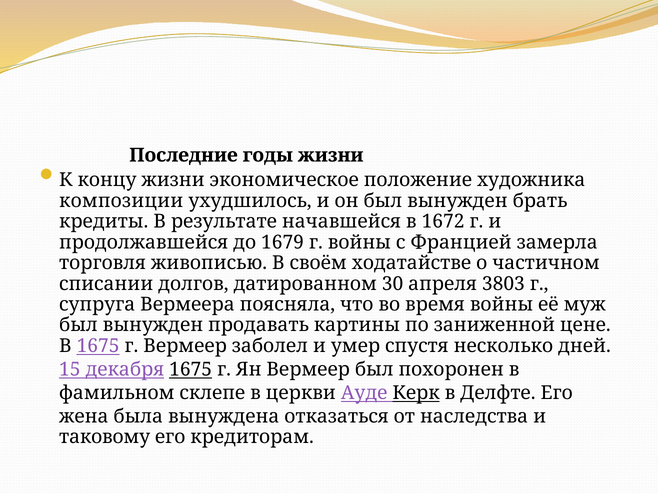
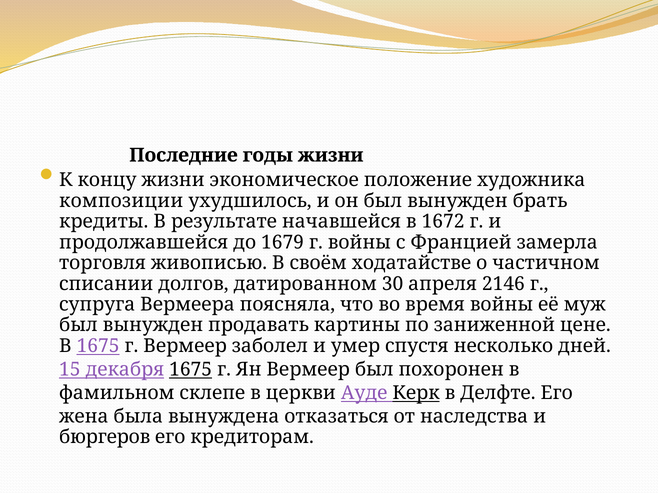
3803: 3803 -> 2146 (503, 284)
таковому: таковому -> бюргеров (105, 437)
